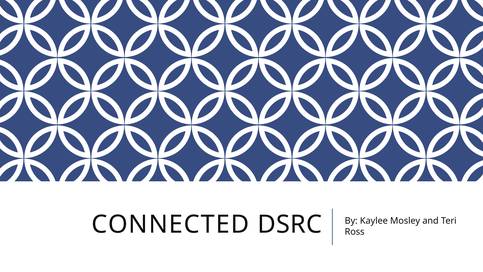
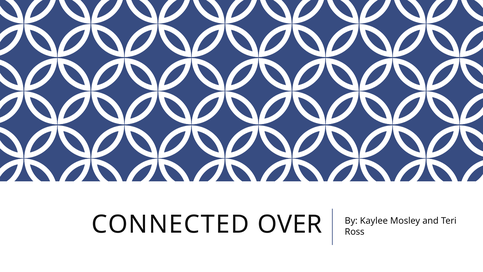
DSRC: DSRC -> OVER (290, 224)
